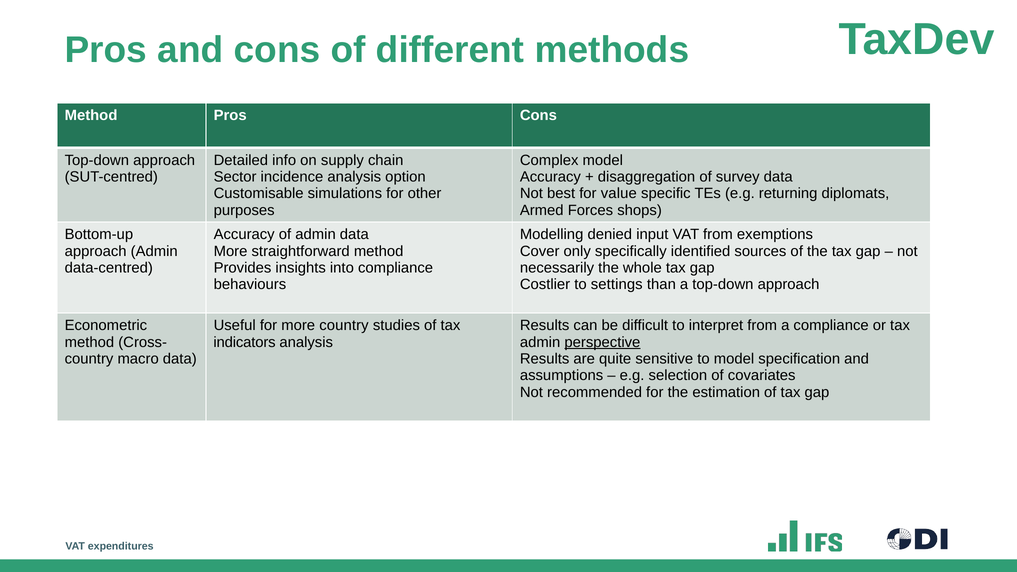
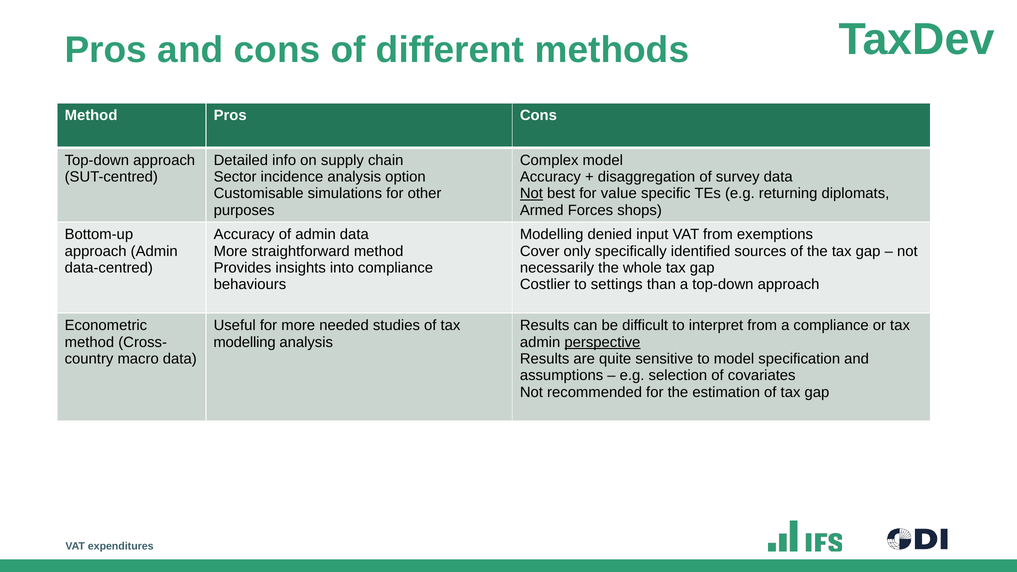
Not underline: none -> present (531, 194)
more country: country -> needed (344, 326)
indicators: indicators -> modelling (245, 342)
